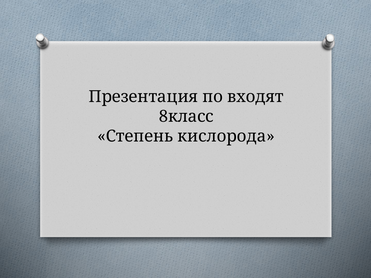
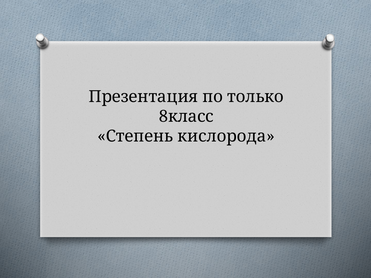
входят: входят -> только (255, 97)
